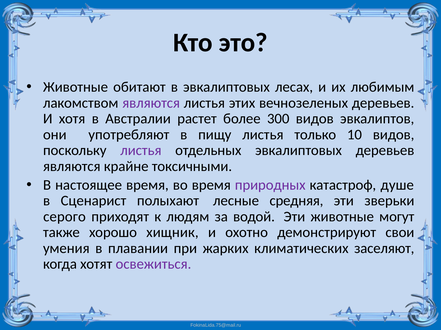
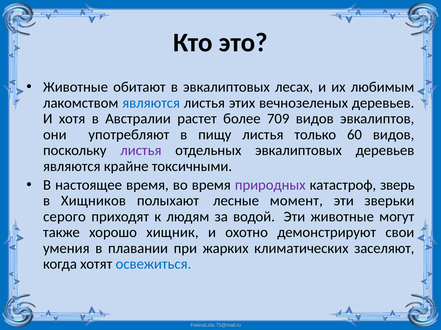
являются colour: purple -> blue (151, 103)
300: 300 -> 709 (278, 119)
10: 10 -> 60 (354, 135)
душе: душе -> зверь (397, 185)
Сценарист: Сценарист -> Хищников (93, 201)
средняя: средняя -> момент (296, 201)
освежиться colour: purple -> blue (153, 265)
